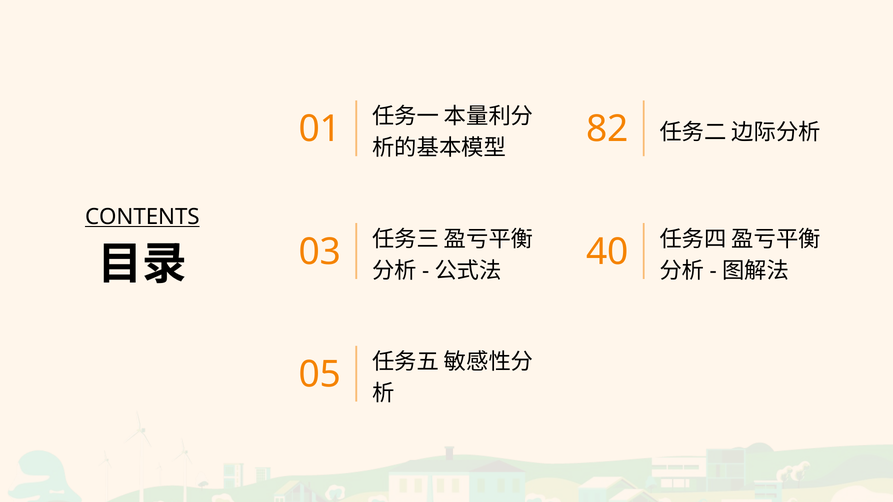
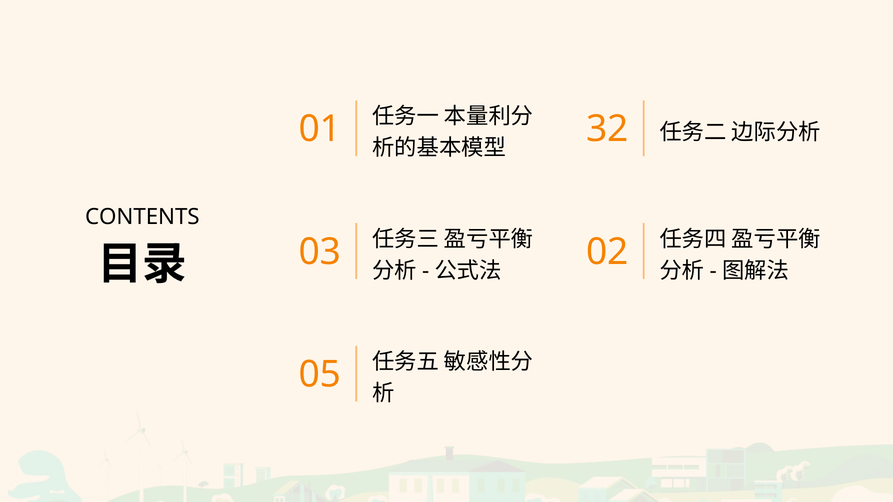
82: 82 -> 32 (607, 129)
CONTENTS underline: present -> none (142, 217)
40: 40 -> 02 (607, 252)
